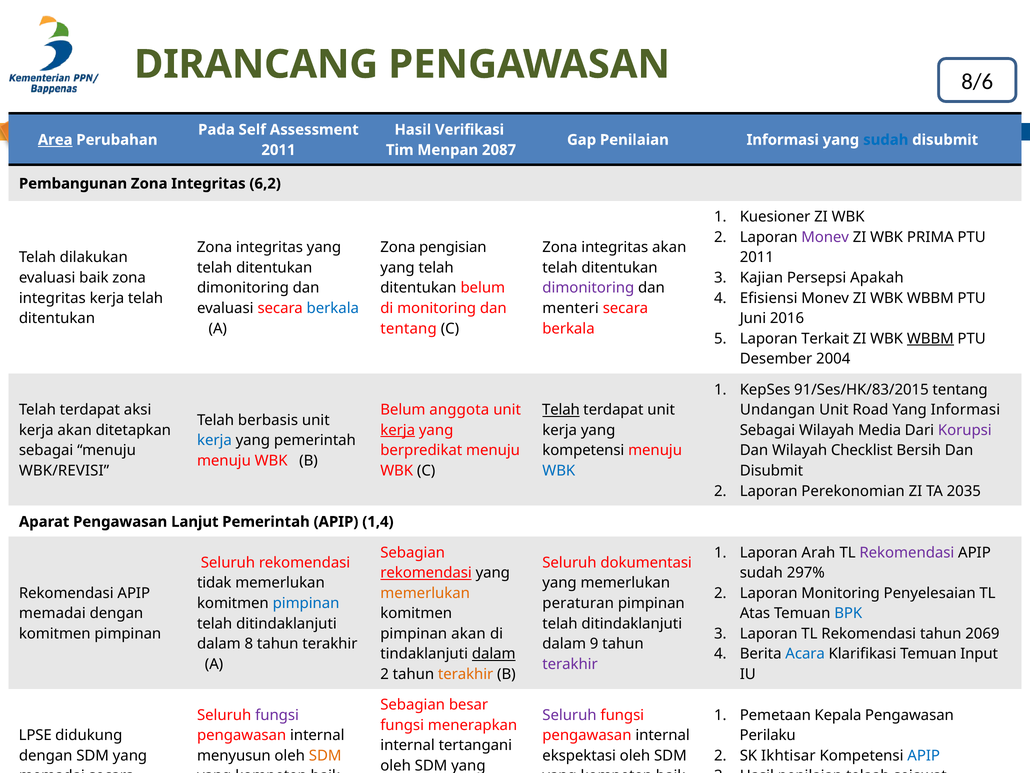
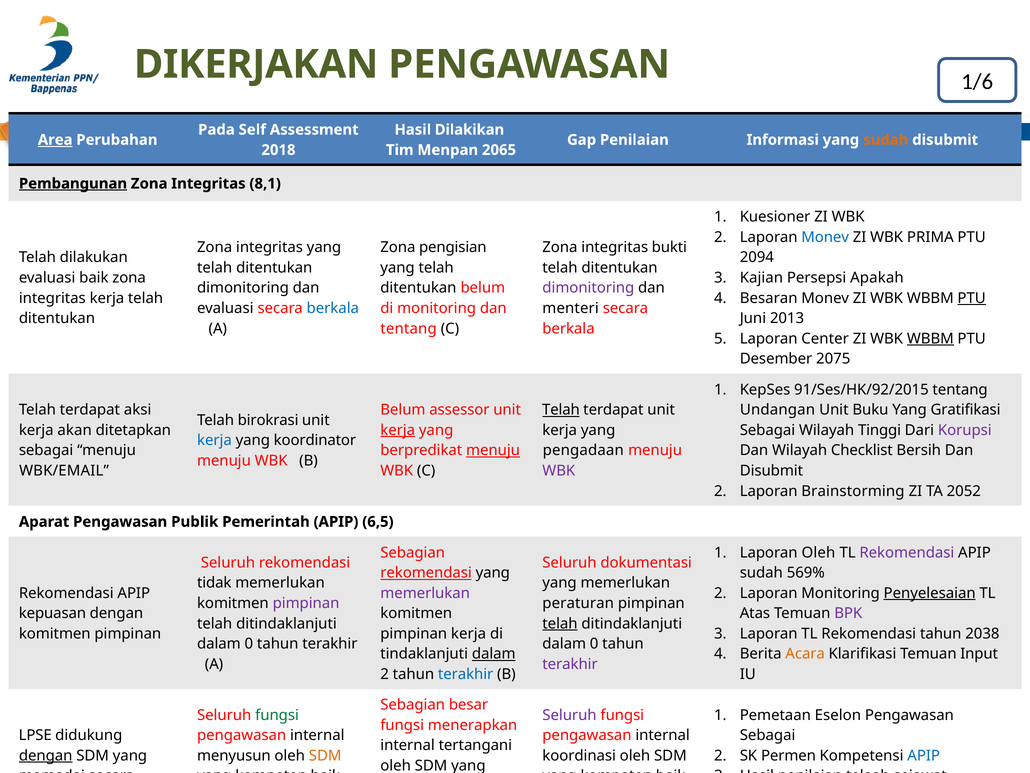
DIRANCANG: DIRANCANG -> DIKERJAKAN (256, 64)
8/6: 8/6 -> 1/6 (977, 82)
Verifikasi: Verifikasi -> Dilakikan (469, 130)
sudah colour: blue -> orange (886, 140)
2011: 2011 -> 2018 (278, 150)
2087: 2087 -> 2065 (499, 150)
Pembangunan underline: none -> present (73, 184)
6,2: 6,2 -> 8,1 (265, 184)
Monev colour: purple -> blue (825, 237)
integritas akan: akan -> bukti (669, 247)
2011: 2011 -> 2094 (757, 257)
Efisiensi: Efisiensi -> Besaran (769, 298)
PTU underline: none -> present (972, 298)
2016: 2016 -> 2013 (787, 318)
Terkait: Terkait -> Center (825, 338)
2004: 2004 -> 2075 (833, 359)
91/Ses/HK/83/2015: 91/Ses/HK/83/2015 -> 91/Ses/HK/92/2015 (861, 389)
anggota: anggota -> assessor (459, 410)
Road: Road -> Buku (870, 410)
Yang Informasi: Informasi -> Gratifikasi (966, 410)
berbasis: berbasis -> birokrasi (268, 420)
Media: Media -> Tinggi (880, 430)
yang pemerintah: pemerintah -> koordinator (315, 440)
menuju underline: none -> present (493, 450)
kompetensi: kompetensi -> pengadaan (583, 450)
WBK/REVISI: WBK/REVISI -> WBK/EMAIL (64, 470)
WBK colour: blue -> purple (559, 470)
Perekonomian: Perekonomian -> Brainstorming (853, 491)
2035: 2035 -> 2052 (964, 491)
Lanjut: Lanjut -> Publik (195, 521)
1,4: 1,4 -> 6,5 (378, 521)
Laporan Arah: Arah -> Oleh (818, 552)
297%: 297% -> 569% (806, 572)
memerlukan colour: orange -> purple (425, 593)
Penyelesaian underline: none -> present (930, 593)
pimpinan colour: blue -> purple (306, 603)
memadai: memadai -> kepuasan (52, 613)
BPK colour: blue -> purple (848, 613)
telah underline: none -> present (560, 623)
pimpinan akan: akan -> kerja (469, 633)
2069: 2069 -> 2038 (982, 633)
8: 8 -> 0 (249, 643)
9: 9 -> 0 (594, 643)
Acara colour: blue -> orange (805, 654)
terakhir colour: orange -> blue (466, 674)
fungsi colour: purple -> green (277, 715)
Kepala: Kepala -> Eselon (838, 715)
Perilaku: Perilaku -> Sebagai (768, 735)
dengan underline: none -> present (46, 755)
ekspektasi: ekspektasi -> koordinasi (579, 755)
Ikhtisar: Ikhtisar -> Permen (788, 755)
